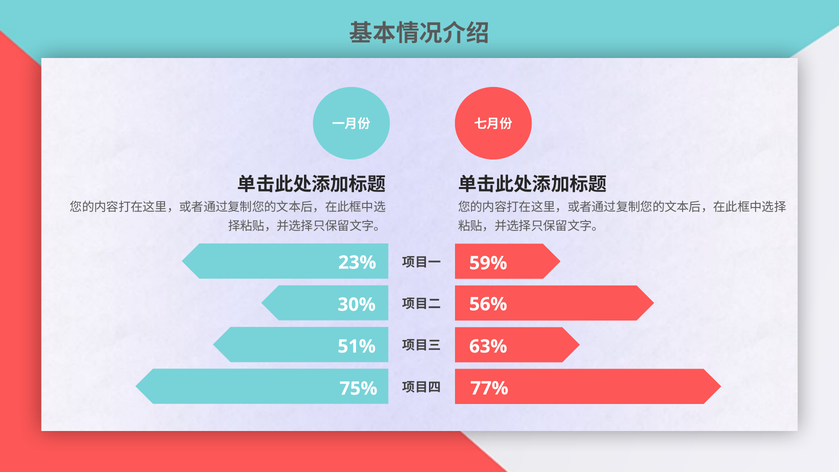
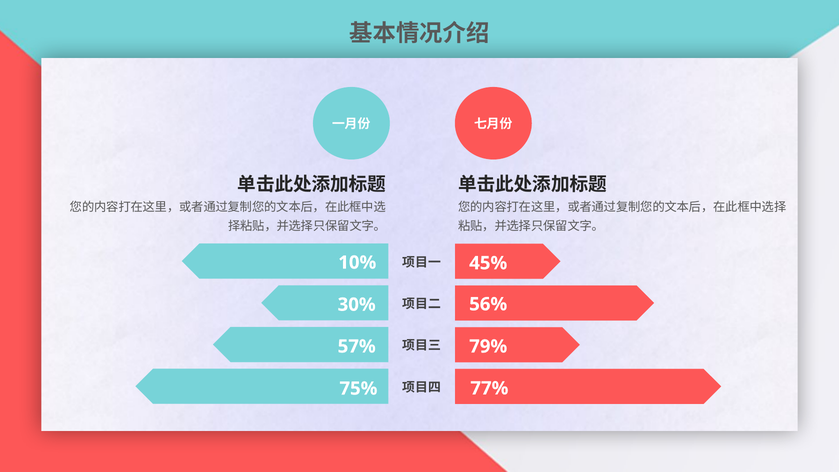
23%: 23% -> 10% (357, 263)
59%: 59% -> 45% (488, 263)
51%: 51% -> 57% (357, 346)
63%: 63% -> 79% (488, 346)
